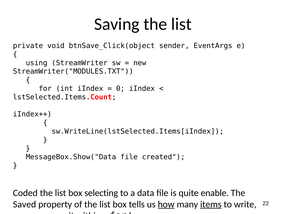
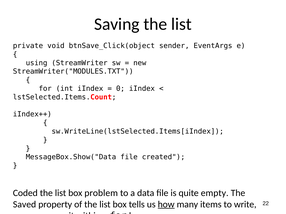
selecting: selecting -> problem (101, 193)
enable: enable -> empty (215, 193)
items underline: present -> none (211, 205)
